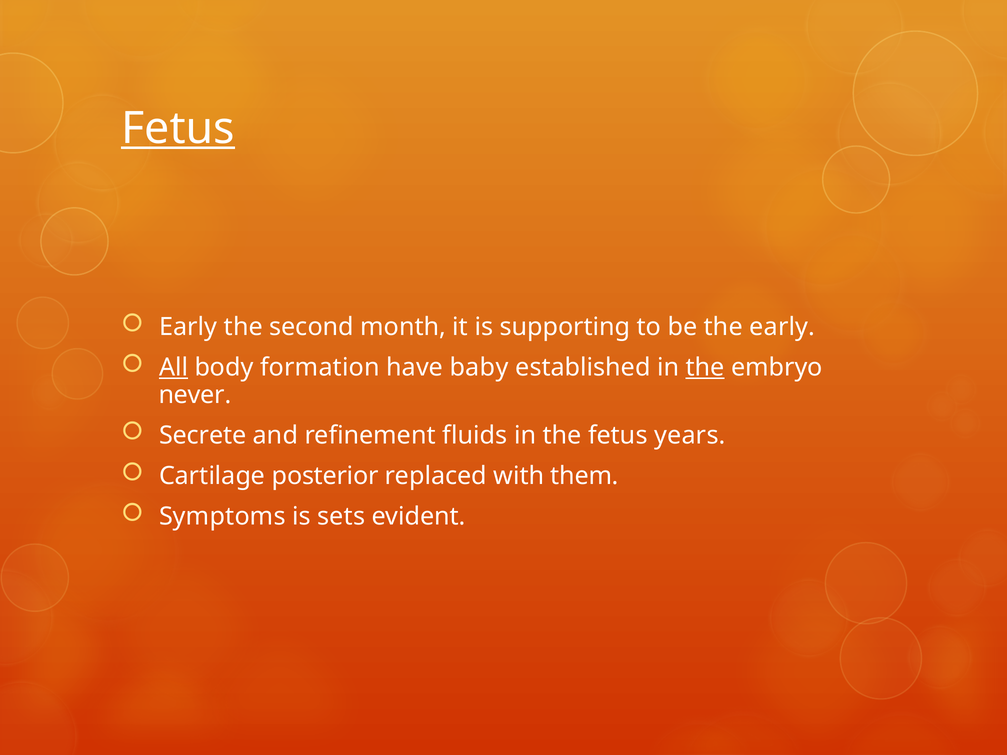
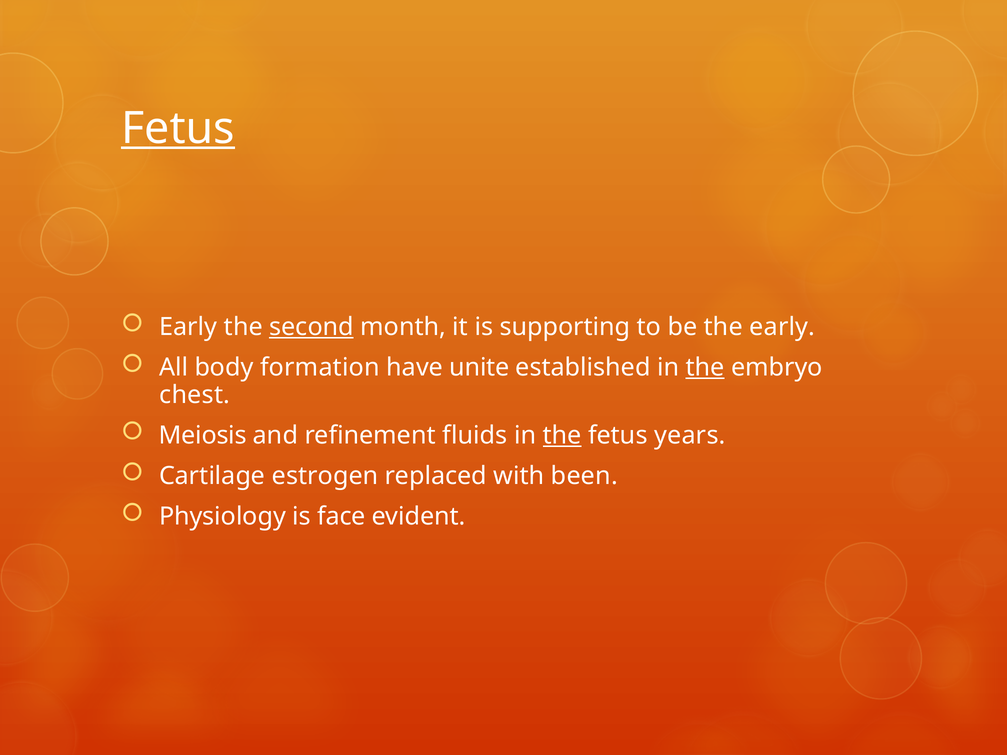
second underline: none -> present (311, 327)
All underline: present -> none (174, 368)
baby: baby -> unite (479, 368)
never: never -> chest (195, 395)
Secrete: Secrete -> Meiosis (203, 436)
the underline: none -> present (562, 436)
posterior: posterior -> estrogen (325, 476)
them: them -> been (584, 476)
Symptoms: Symptoms -> Physiology (222, 517)
sets: sets -> face (341, 517)
